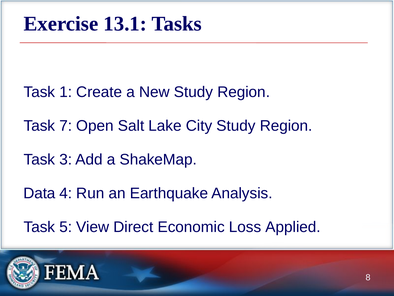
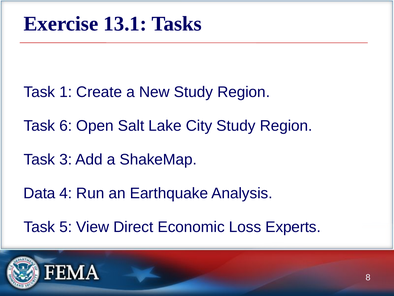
7: 7 -> 6 (66, 126)
Applied: Applied -> Experts (293, 227)
